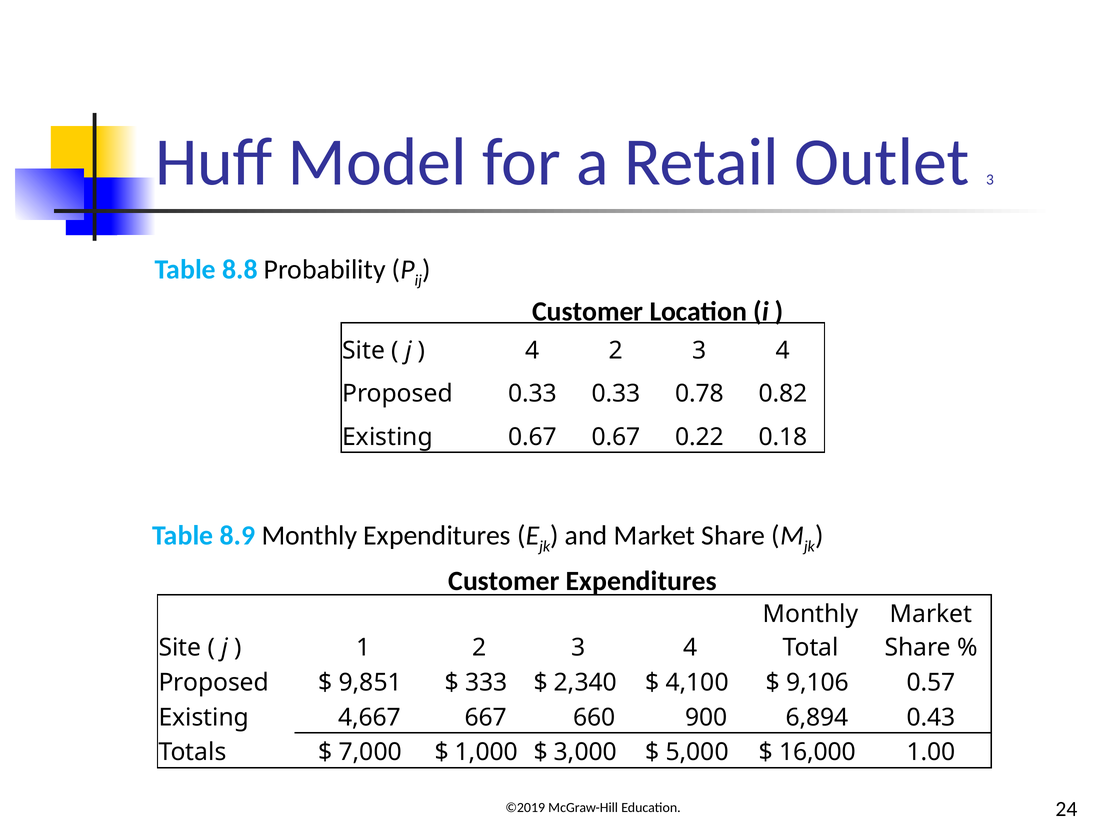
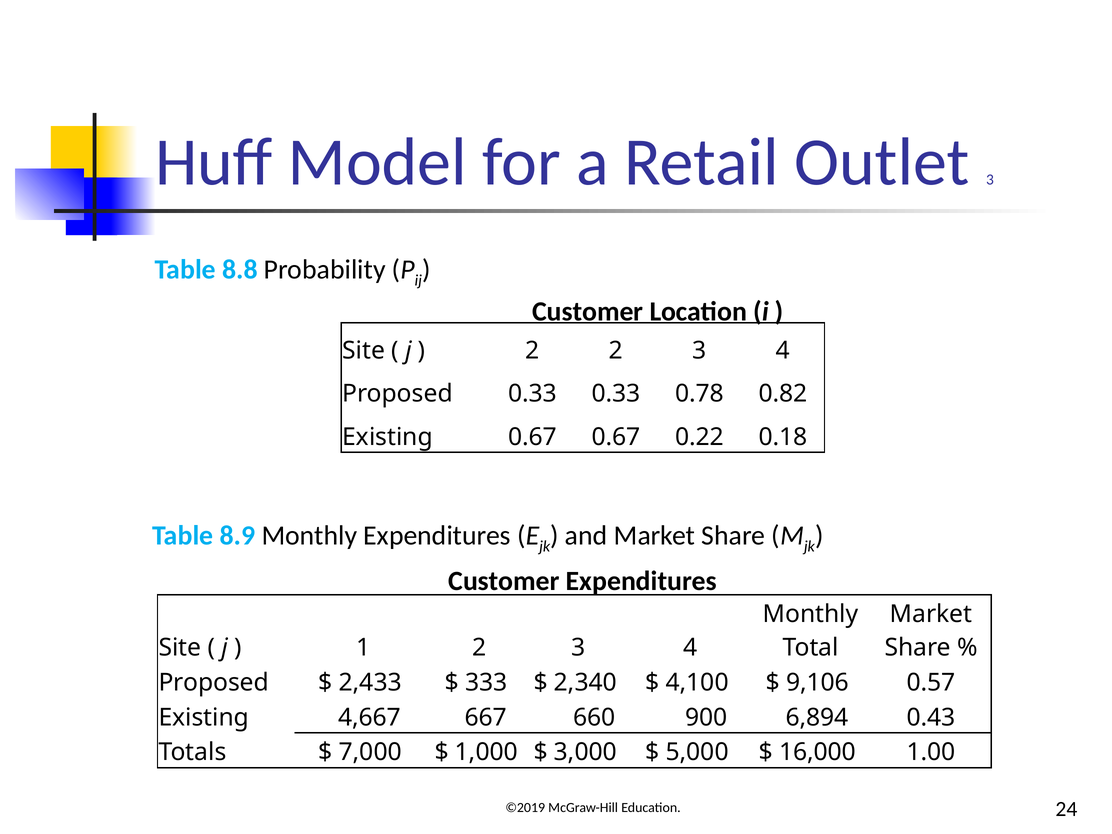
4: 4 -> 2 (533, 351)
9,851: 9,851 -> 2,433 (370, 683)
